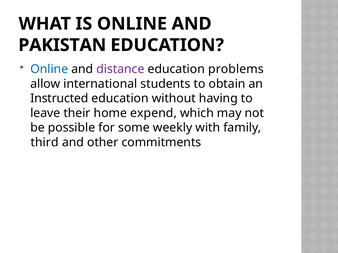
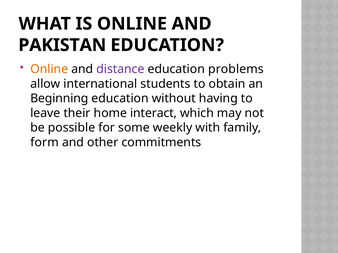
Online colour: blue -> orange (49, 69)
Instructed: Instructed -> Beginning (59, 99)
expend: expend -> interact (154, 113)
third: third -> form (45, 143)
